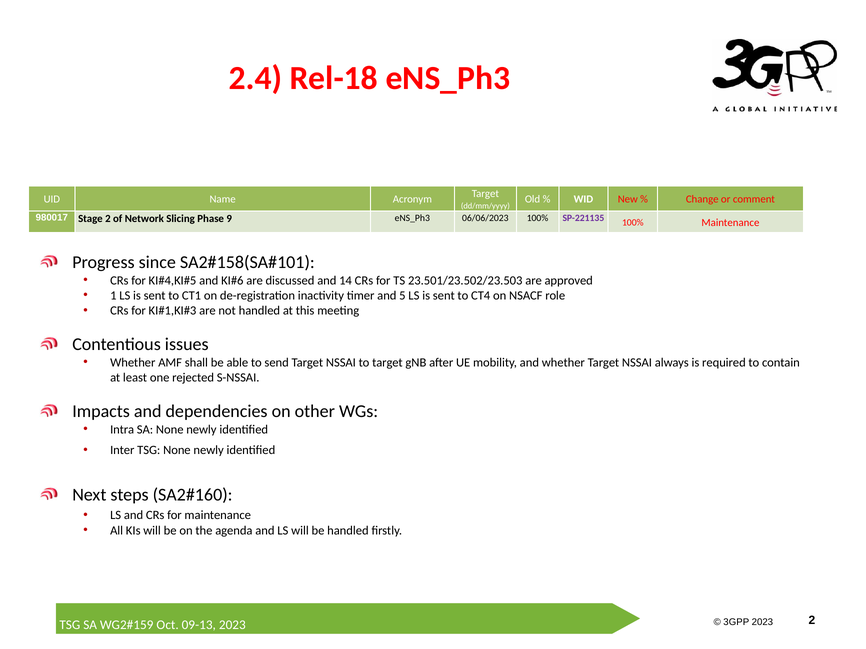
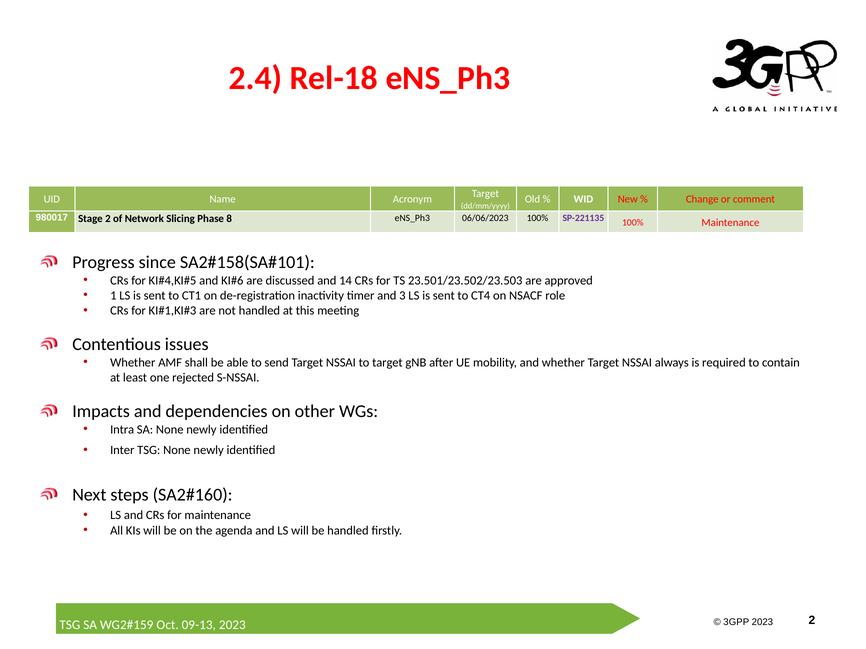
9: 9 -> 8 (229, 219)
5: 5 -> 3 (402, 296)
